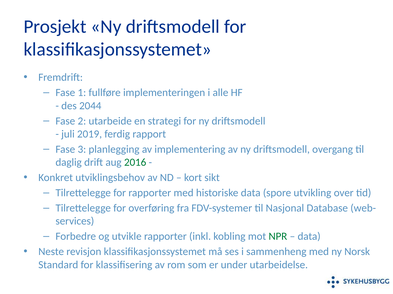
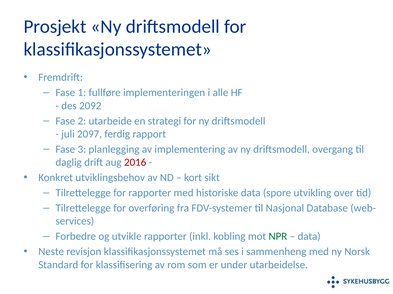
2044: 2044 -> 2092 (90, 106)
2019: 2019 -> 2097 (90, 134)
2016 colour: green -> red (135, 163)
